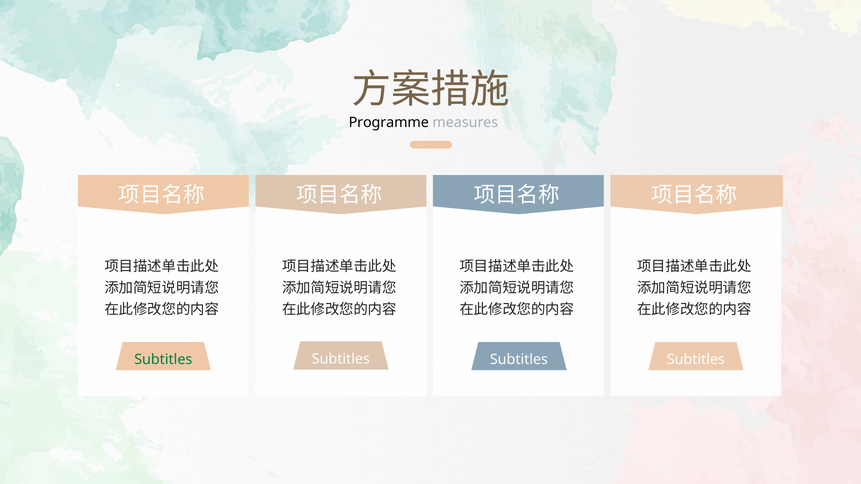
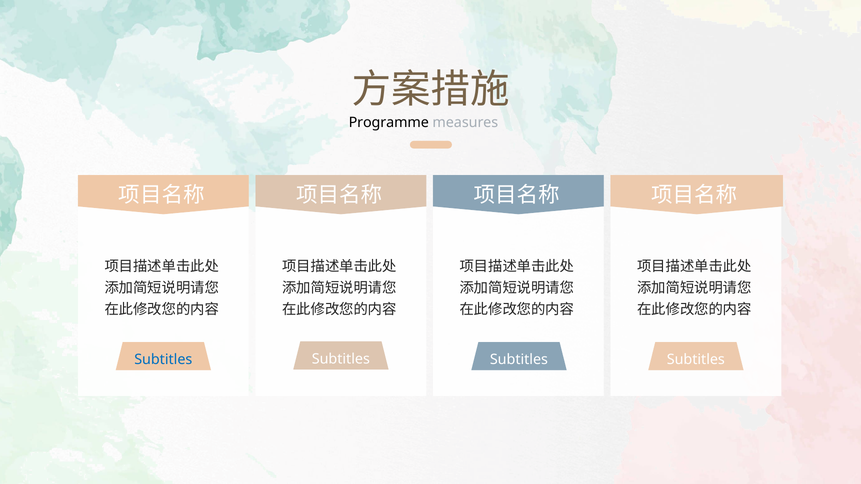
Subtitles colour: green -> blue (163, 360)
